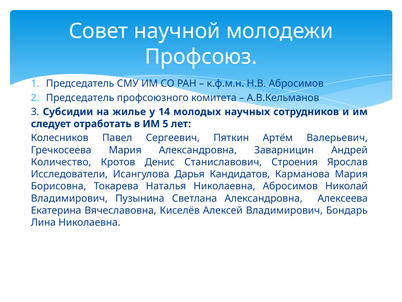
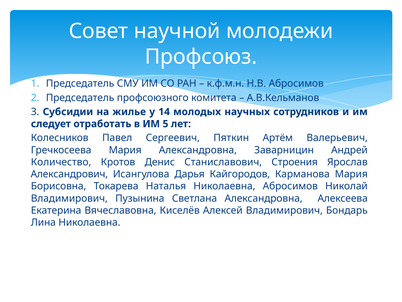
Исследователи: Исследователи -> Александрович (69, 174)
Кандидатов: Кандидатов -> Кайгородов (240, 174)
